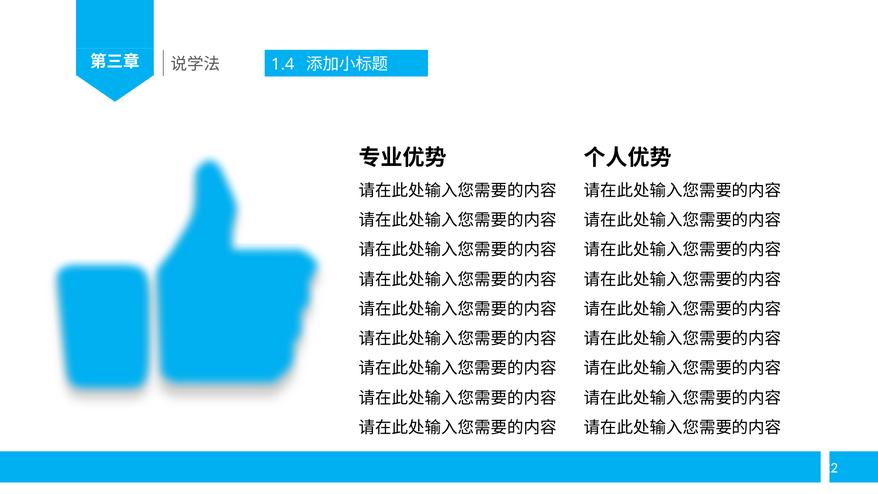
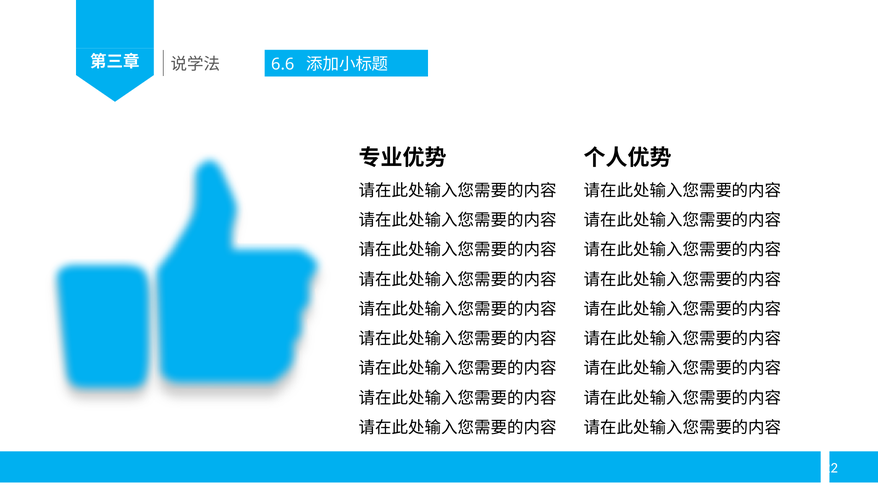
1.4: 1.4 -> 6.6 (283, 64)
